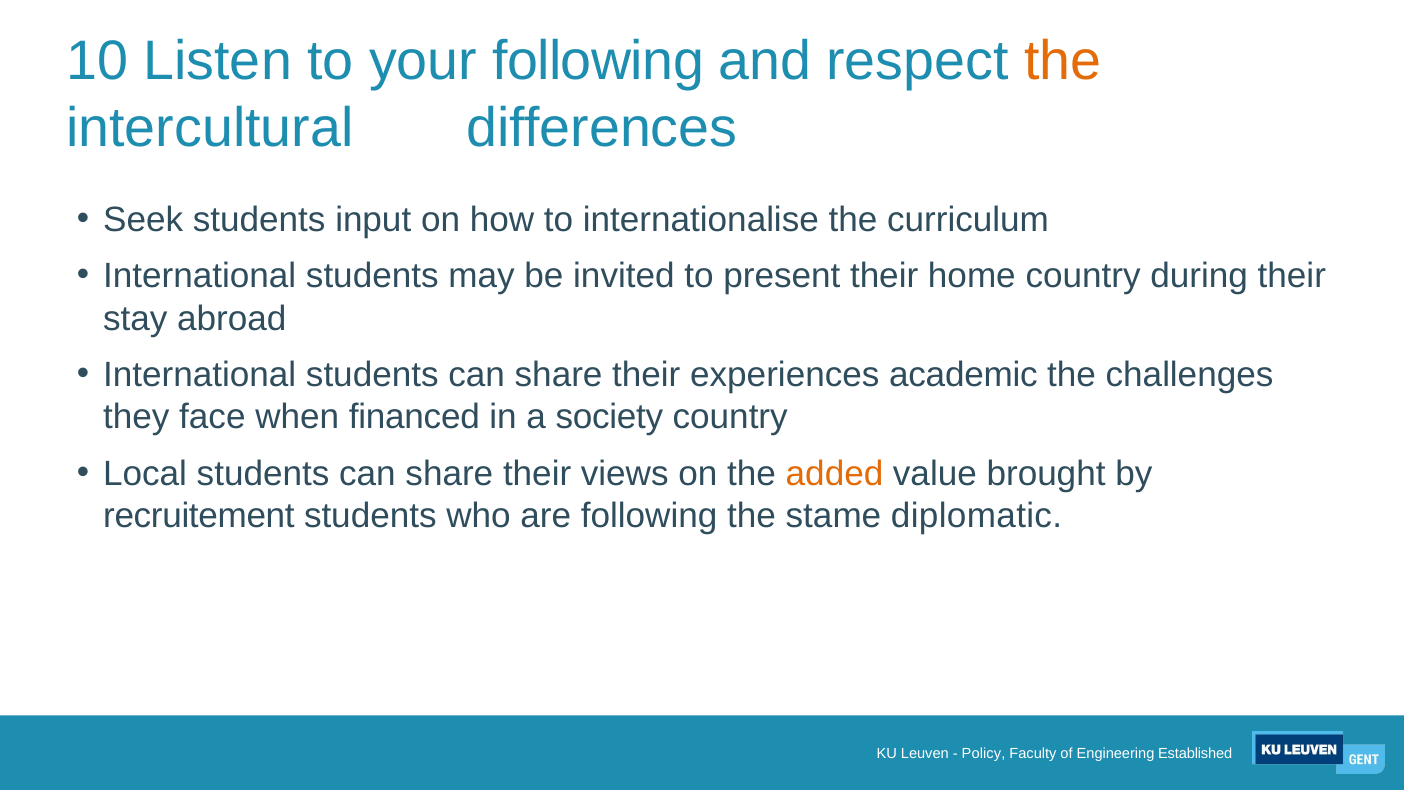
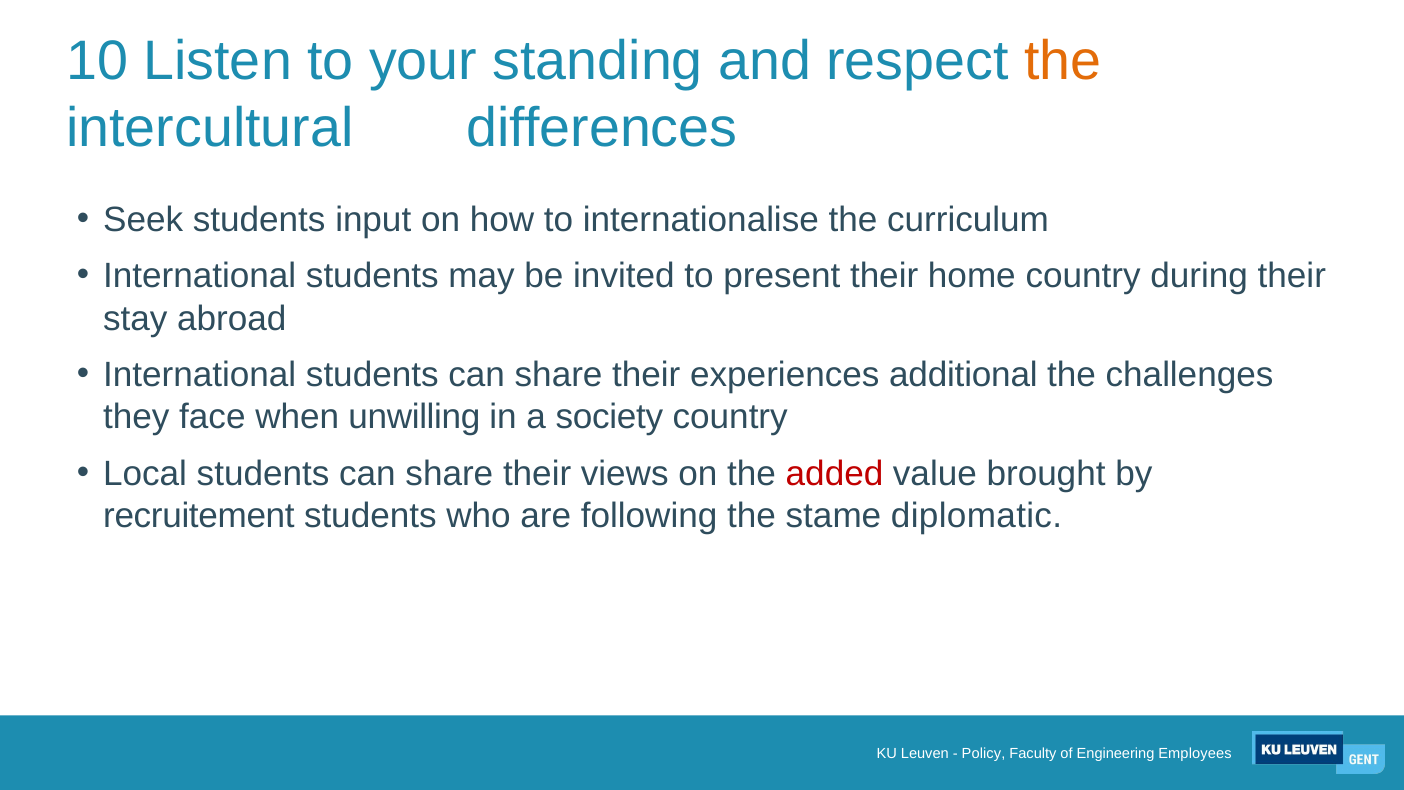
your following: following -> standing (598, 61)
academic: academic -> additional (963, 375)
financed: financed -> unwilling (414, 417)
added colour: orange -> red (835, 474)
Established: Established -> Employees (1195, 753)
